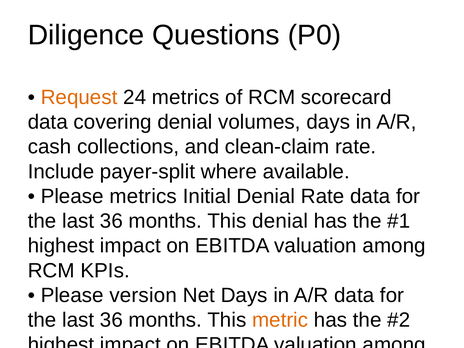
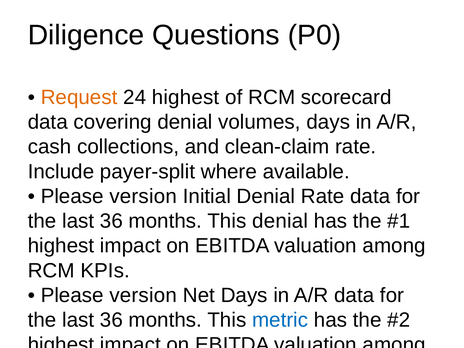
24 metrics: metrics -> highest (186, 97)
metrics: metrics -> version (143, 196)
metric colour: orange -> blue (280, 320)
